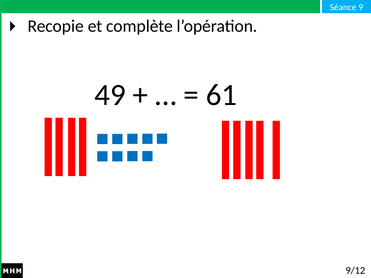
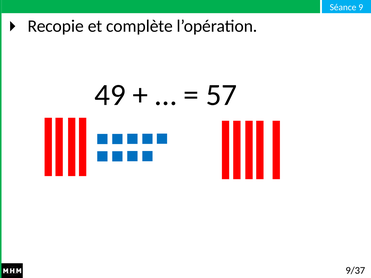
61: 61 -> 57 (221, 95)
9/12: 9/12 -> 9/37 (355, 271)
